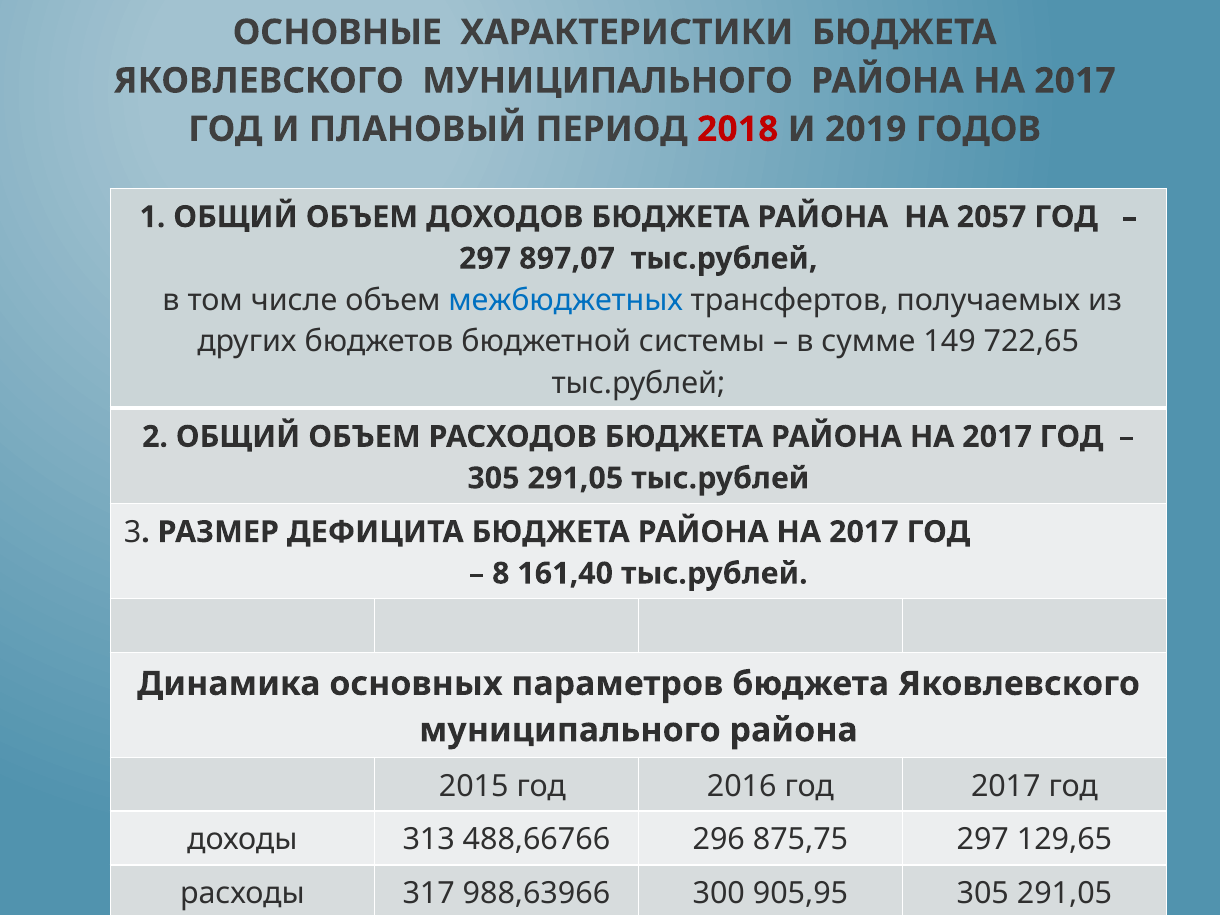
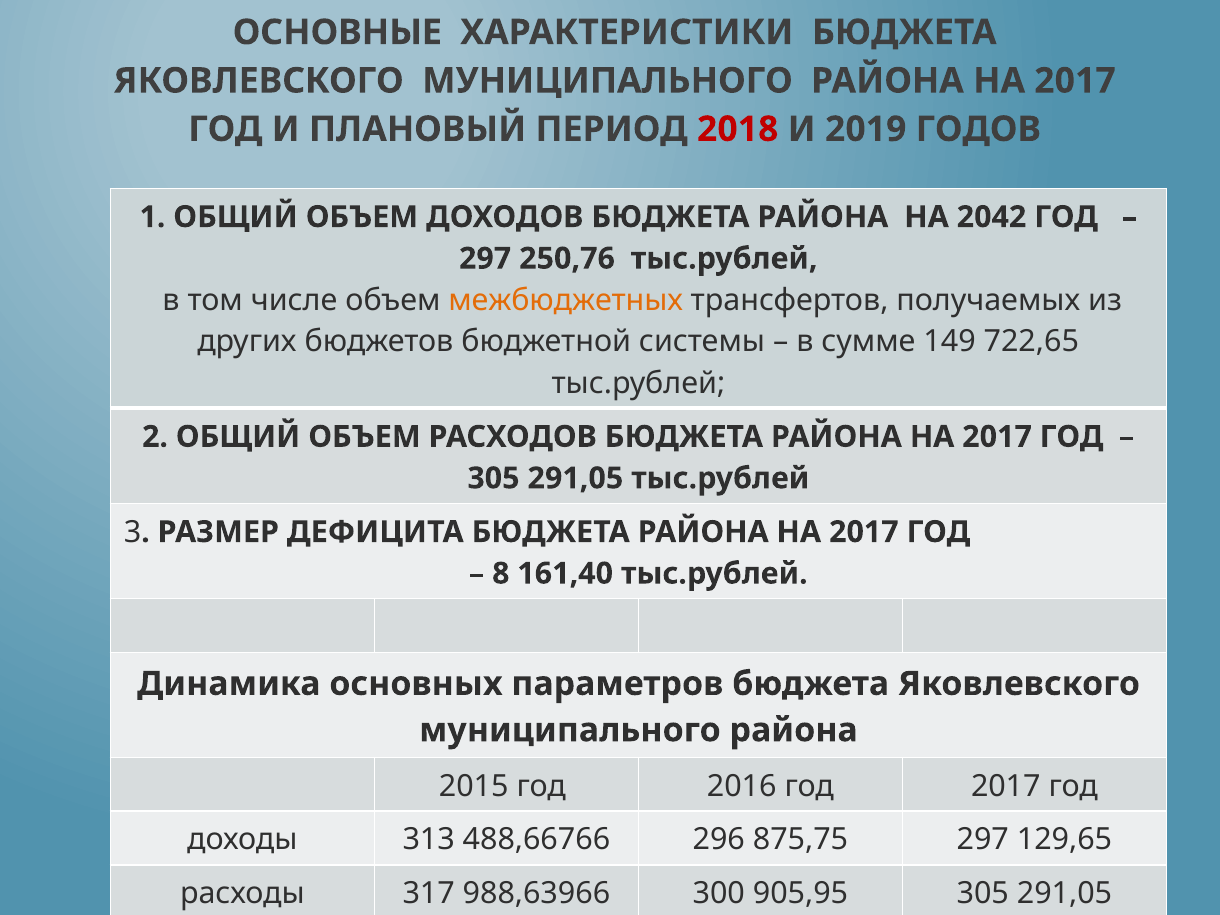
2057: 2057 -> 2042 (992, 217)
897,07: 897,07 -> 250,76 (567, 259)
межбюджетных colour: blue -> orange (566, 300)
